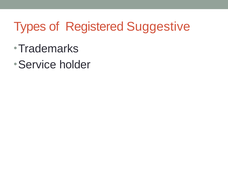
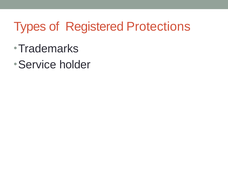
Suggestive: Suggestive -> Protections (158, 27)
